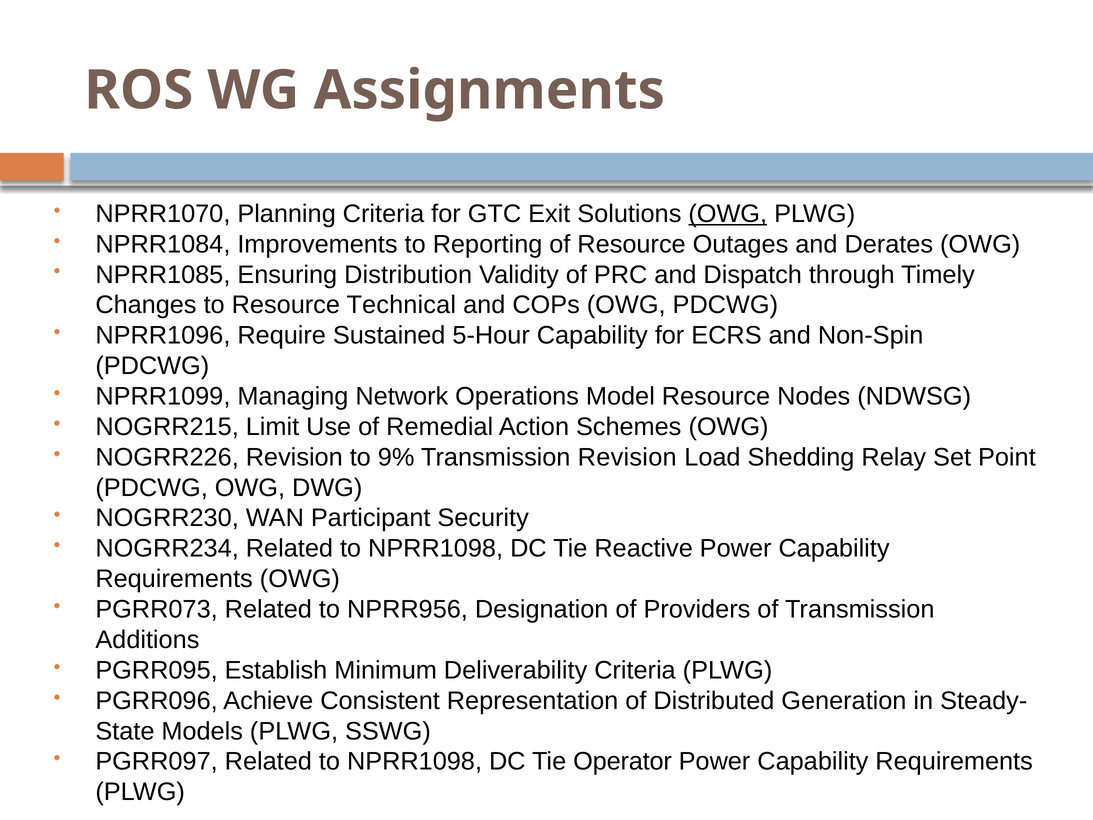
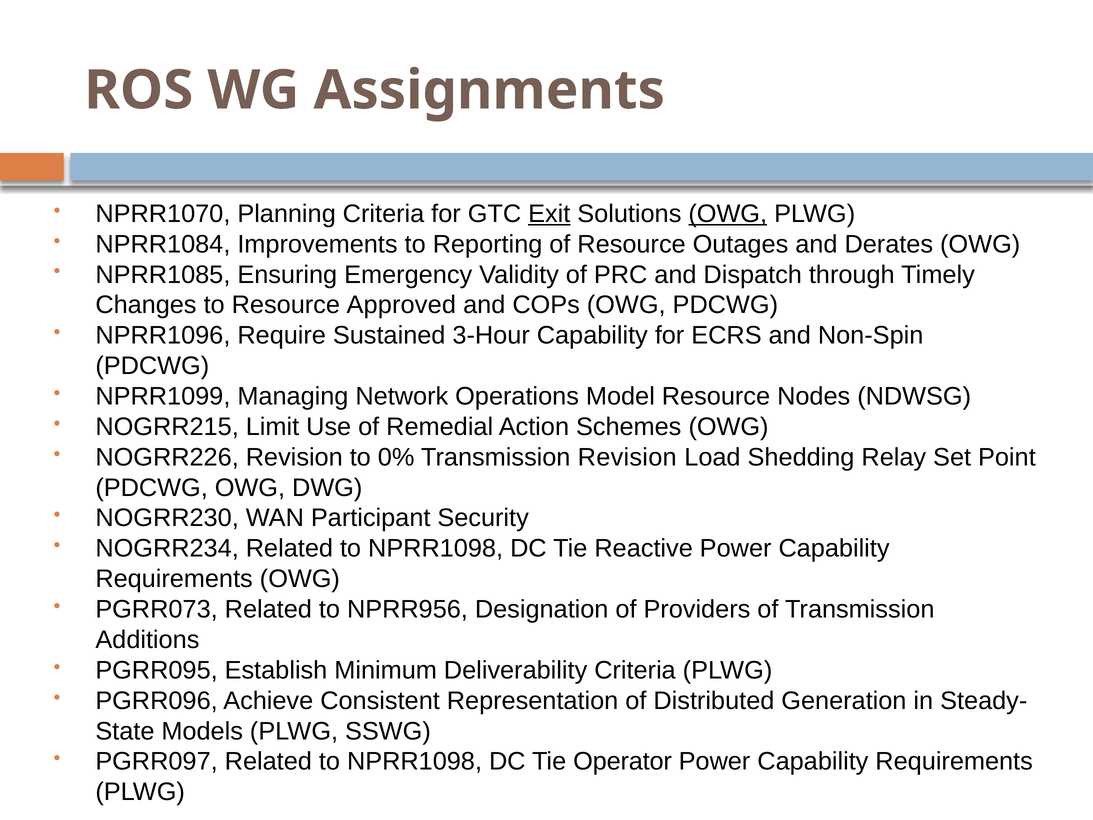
Exit underline: none -> present (549, 214)
Distribution: Distribution -> Emergency (408, 275)
Technical: Technical -> Approved (401, 305)
5-Hour: 5-Hour -> 3-Hour (491, 335)
9%: 9% -> 0% (396, 457)
